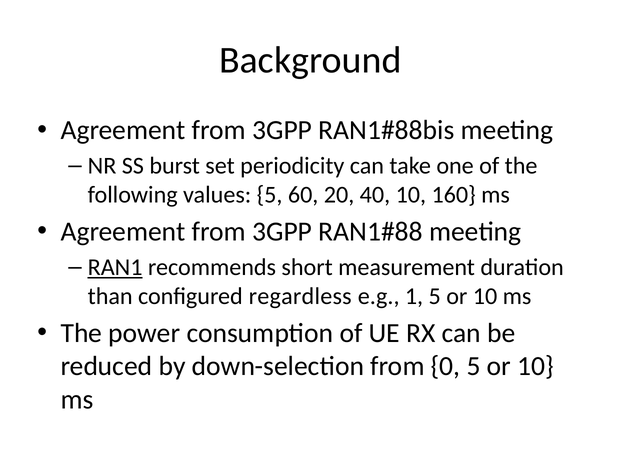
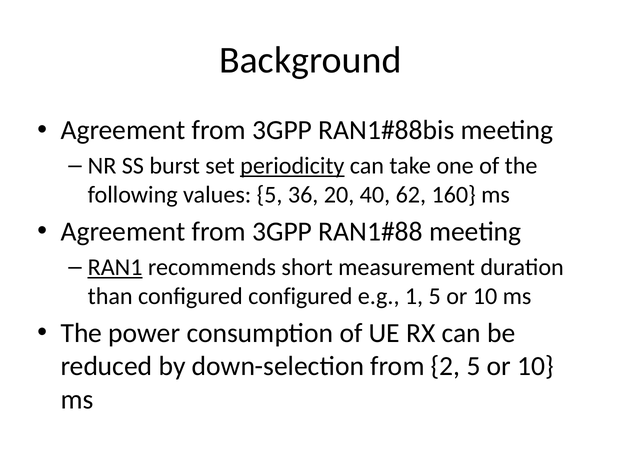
periodicity underline: none -> present (292, 166)
60: 60 -> 36 (303, 195)
40 10: 10 -> 62 (411, 195)
configured regardless: regardless -> configured (300, 296)
0: 0 -> 2 (446, 366)
